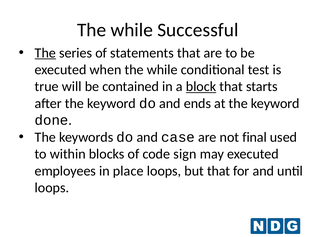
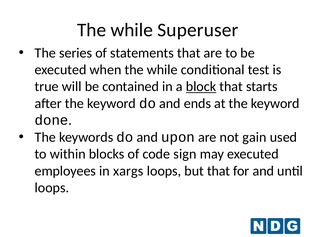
Successful: Successful -> Superuser (198, 30)
The underline: present -> none (45, 53)
case: case -> upon (178, 137)
final: final -> gain (254, 137)
place: place -> xargs (128, 171)
